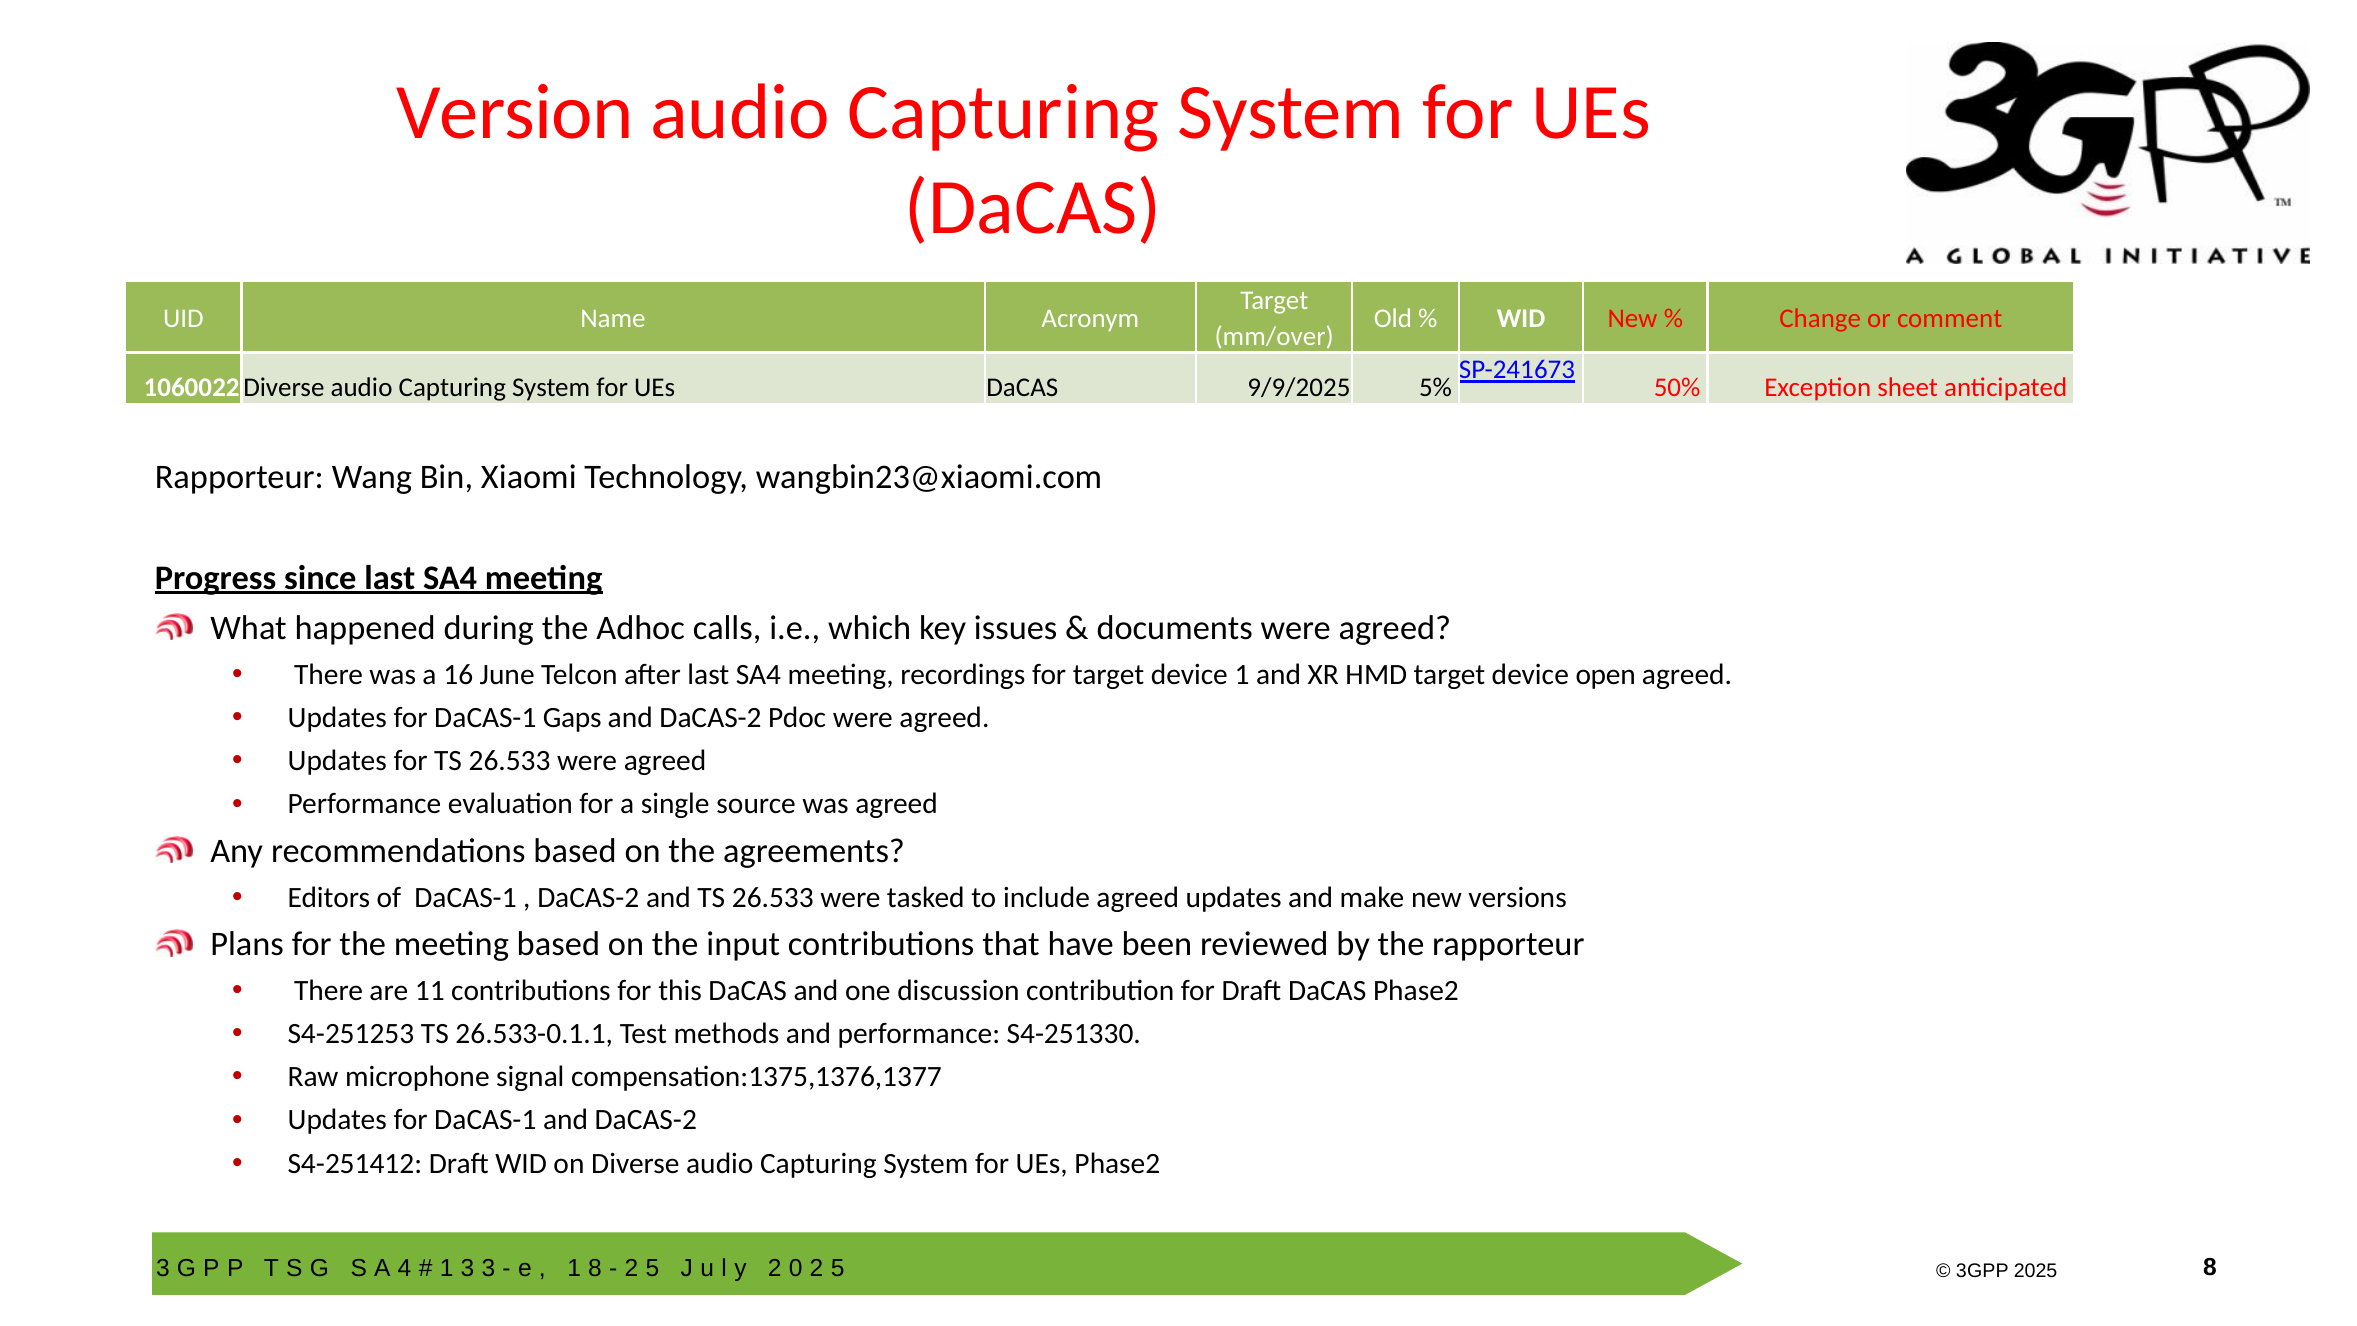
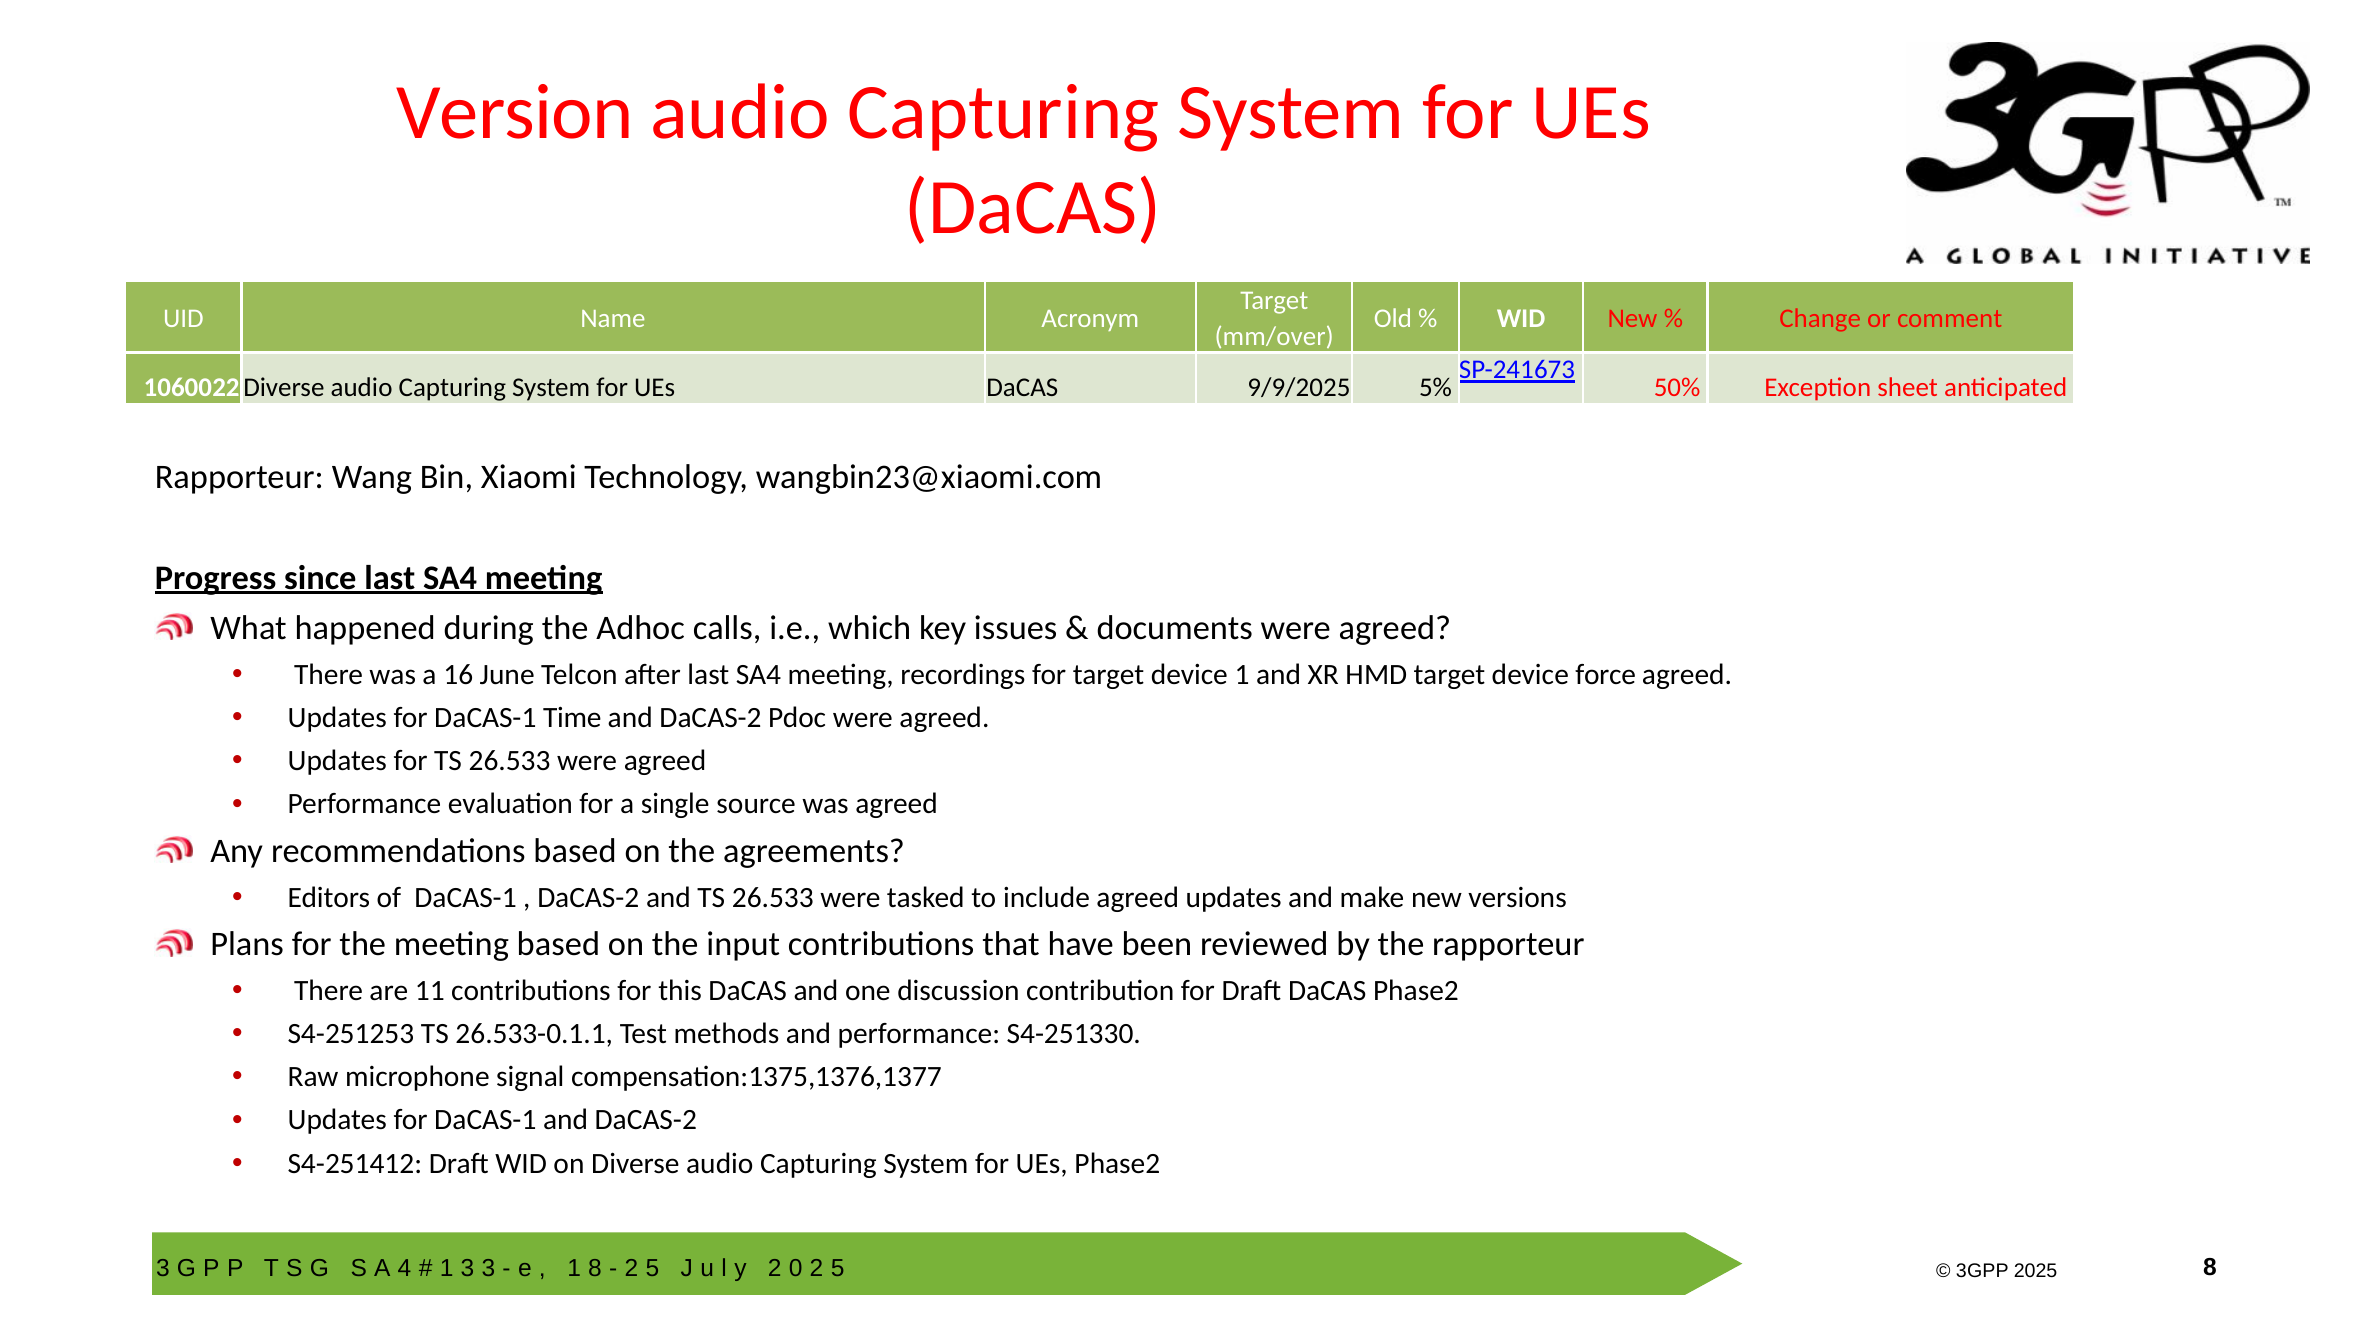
open: open -> force (1606, 674)
Gaps: Gaps -> Time (572, 718)
